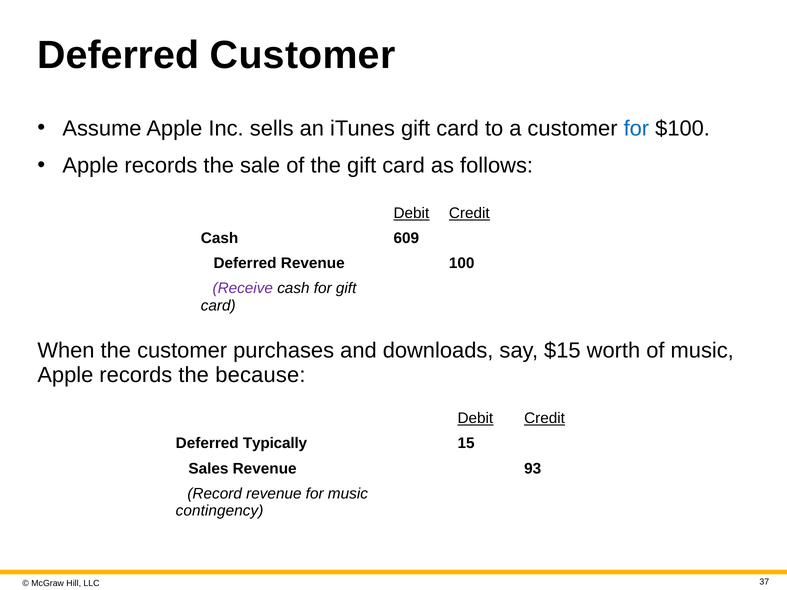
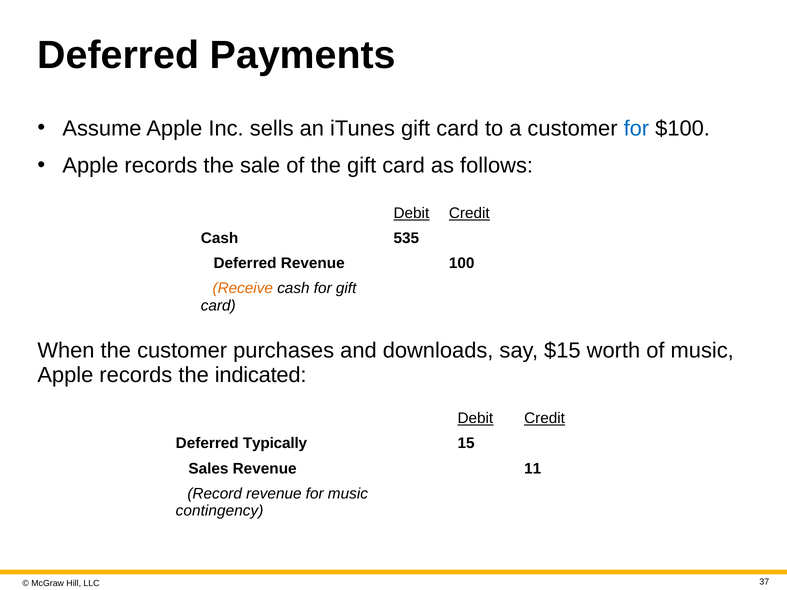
Deferred Customer: Customer -> Payments (303, 55)
609: 609 -> 535 (406, 238)
Receive colour: purple -> orange (243, 289)
because: because -> indicated (261, 375)
93: 93 -> 11 (533, 469)
